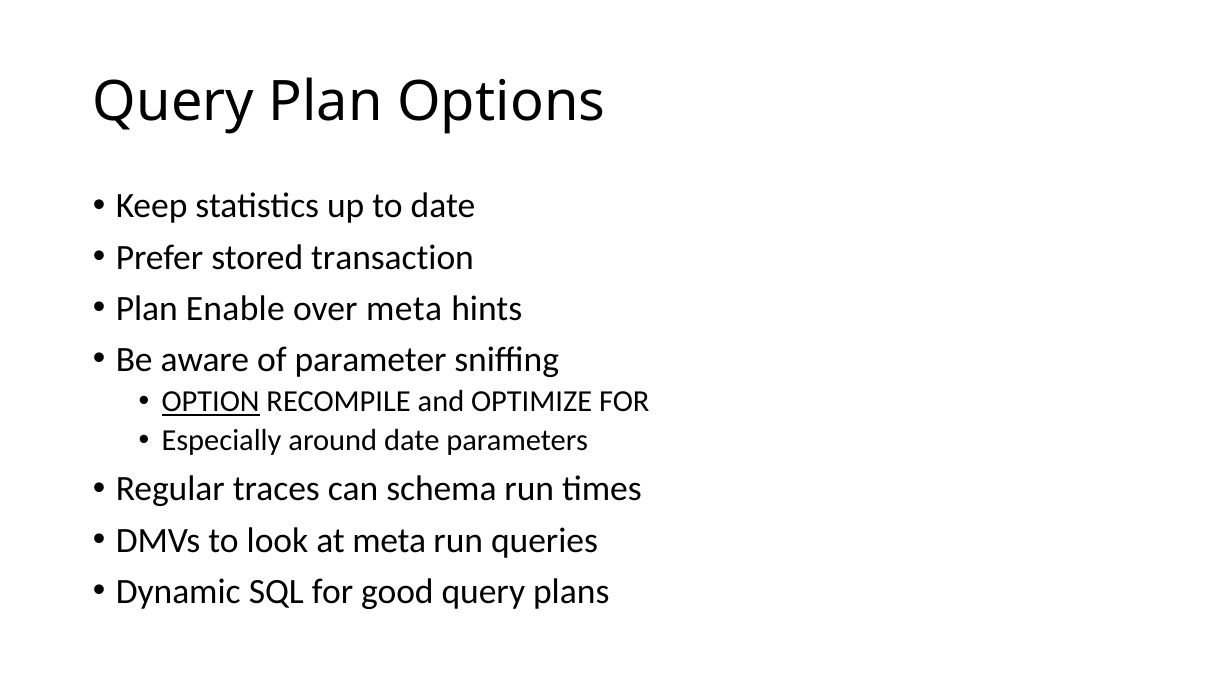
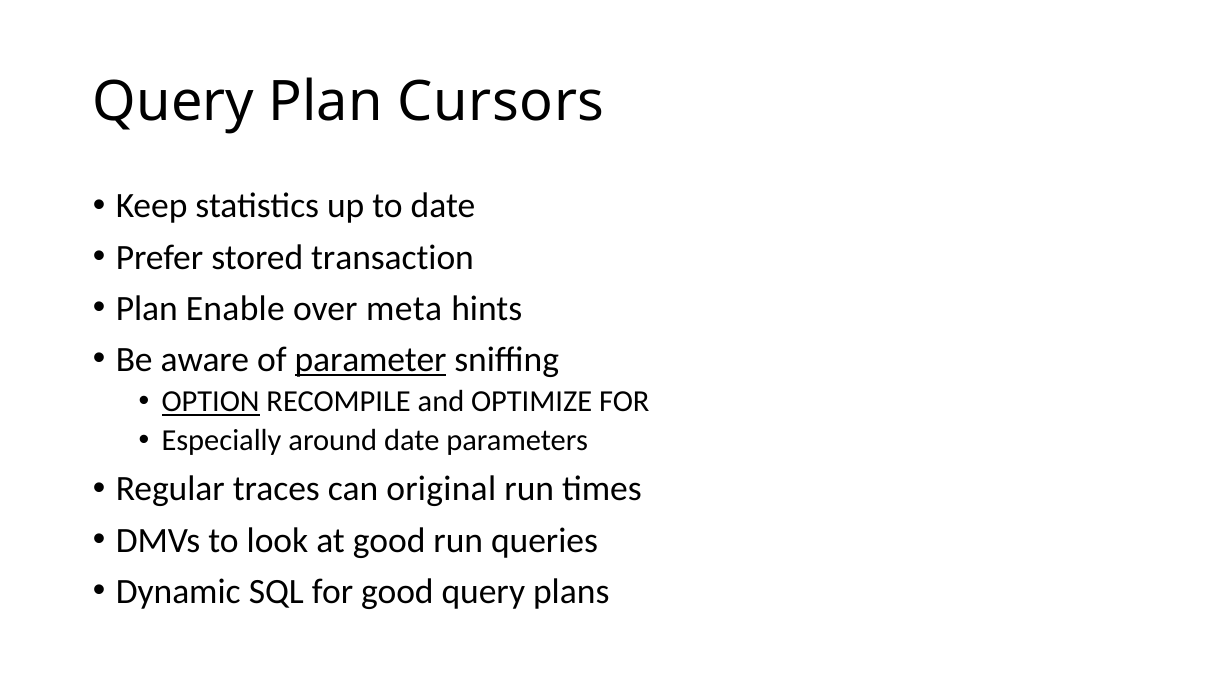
Options: Options -> Cursors (501, 102)
parameter underline: none -> present (371, 359)
schema: schema -> original (441, 489)
at meta: meta -> good (389, 540)
